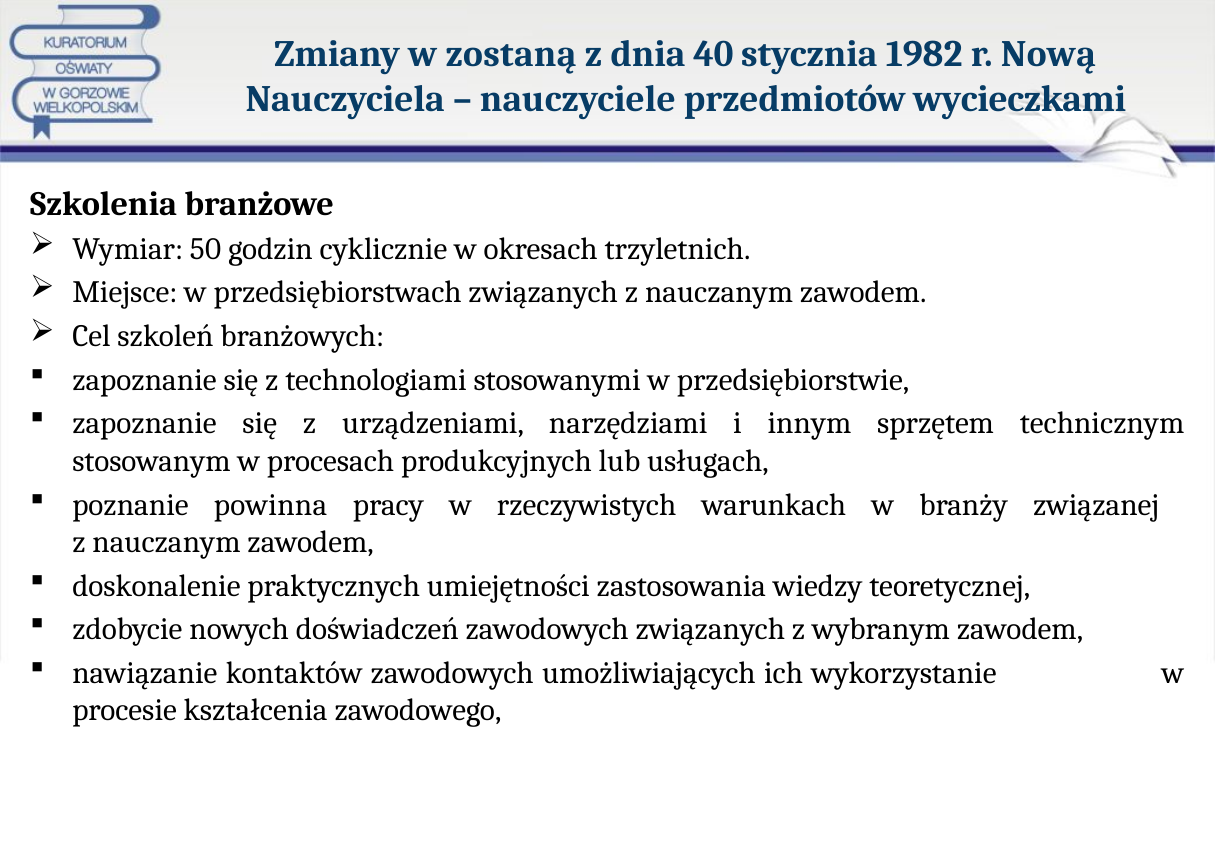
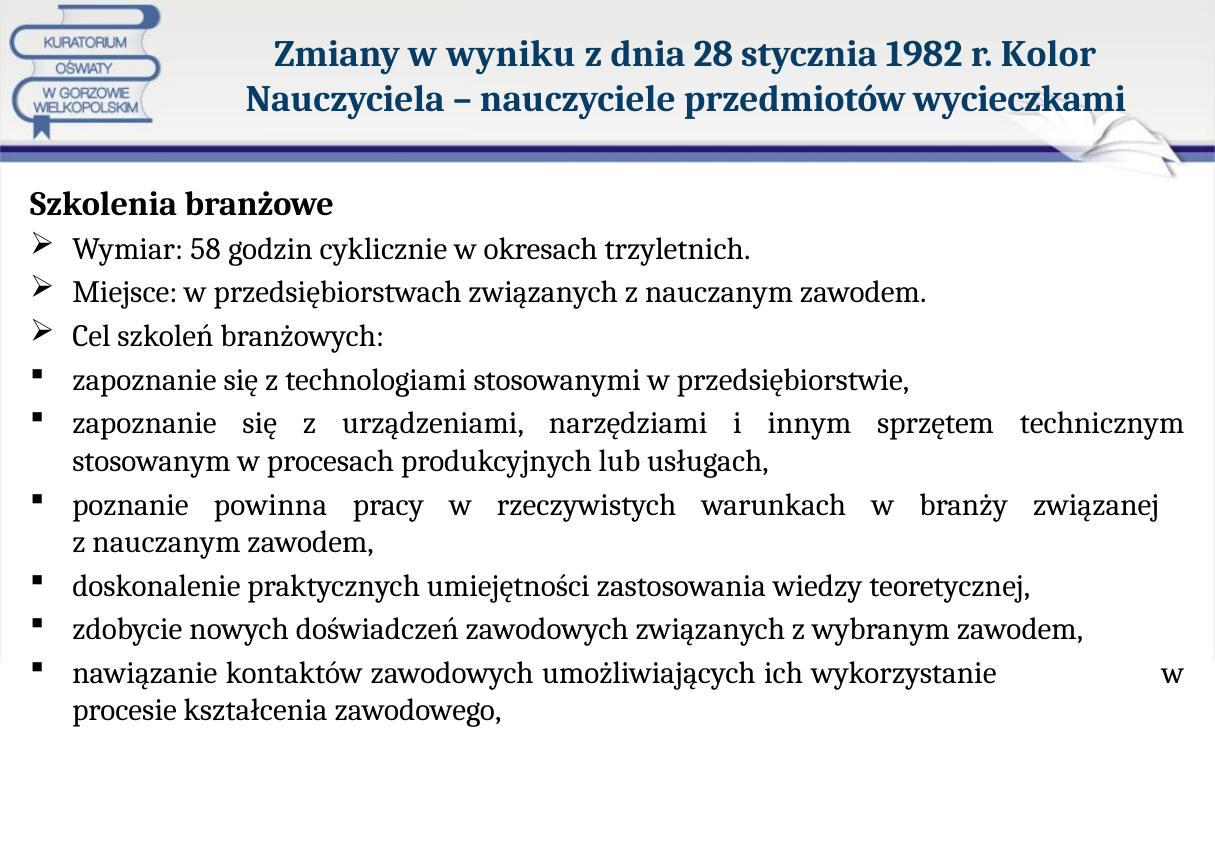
zostaną: zostaną -> wyniku (511, 55)
40: 40 -> 28 (713, 55)
Nową: Nową -> Kolor (1048, 55)
50: 50 -> 58 (206, 249)
